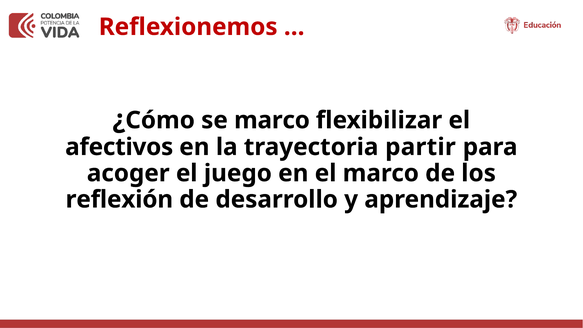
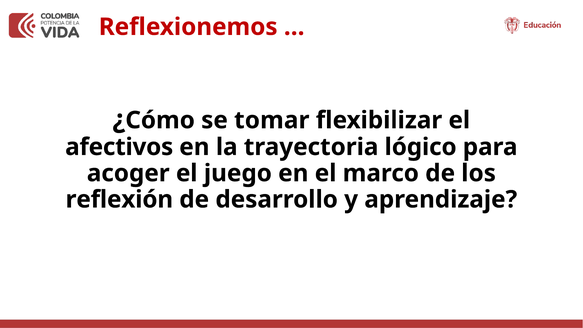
se marco: marco -> tomar (272, 120)
partir: partir -> lógico (421, 147)
